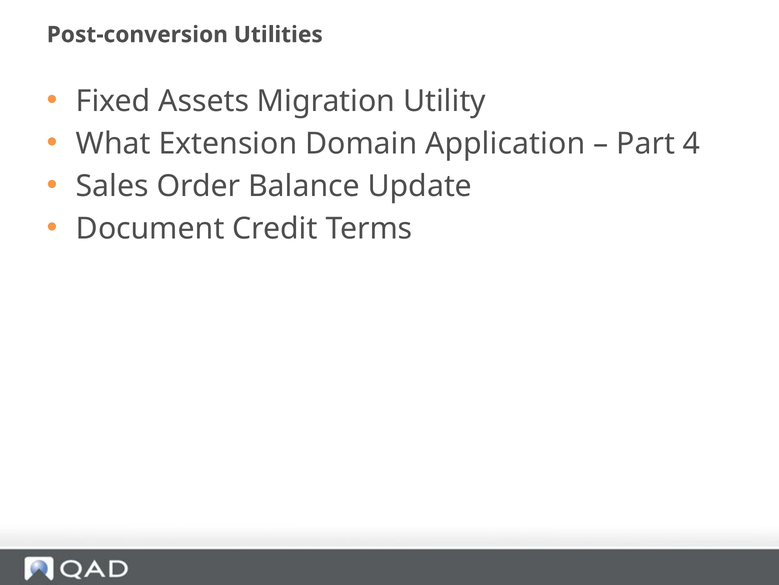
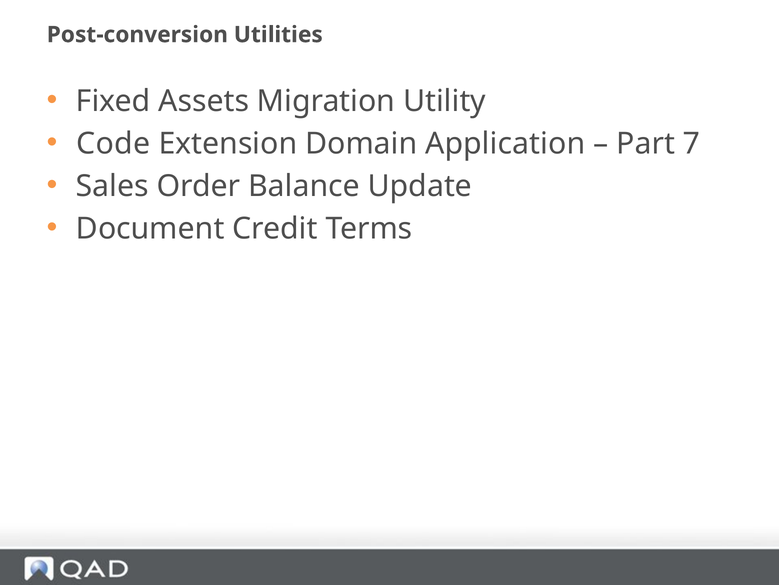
What: What -> Code (113, 143)
4: 4 -> 7 (692, 143)
